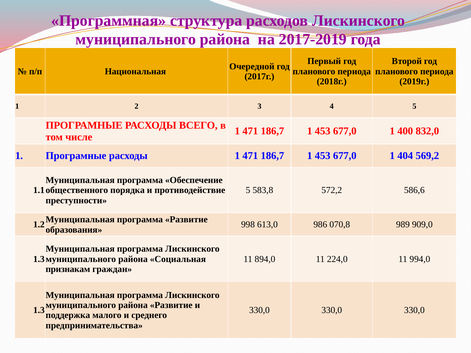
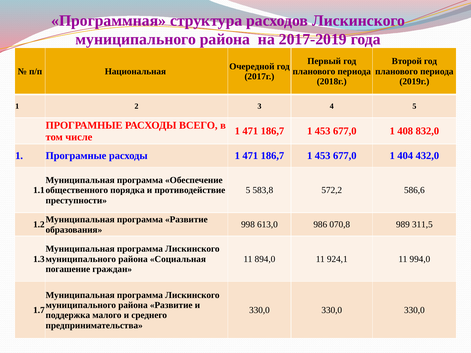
400: 400 -> 408 (405, 131)
569,2: 569,2 -> 432,0 (427, 156)
909,0: 909,0 -> 311,5 (422, 225)
224,0: 224,0 -> 924,1 (337, 259)
признакам: признакам -> погашение (68, 269)
1.3: 1.3 -> 1.7 (39, 310)
